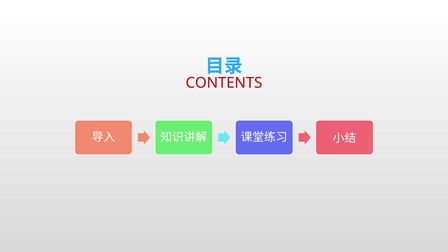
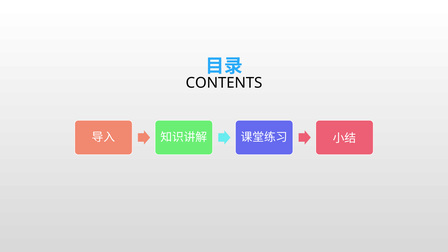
CONTENTS colour: red -> black (224, 83)
